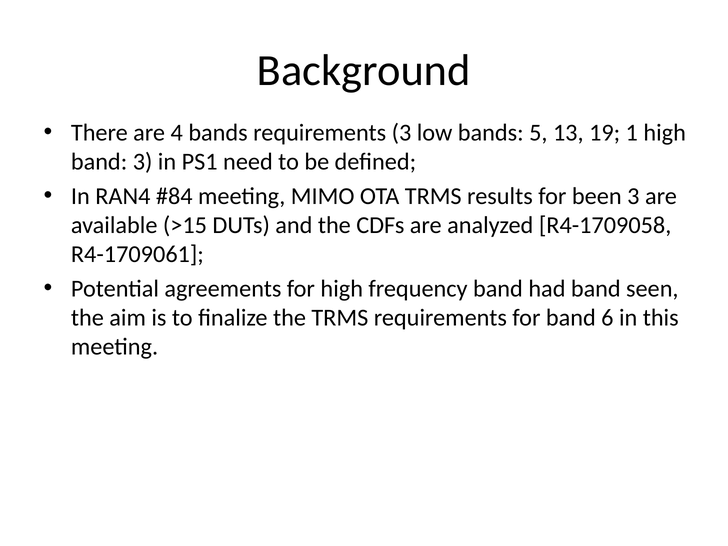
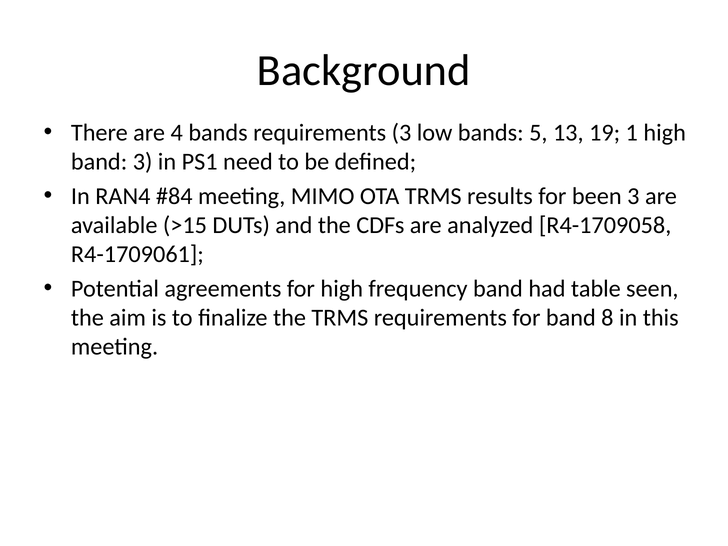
had band: band -> table (596, 289)
6: 6 -> 8 (607, 318)
